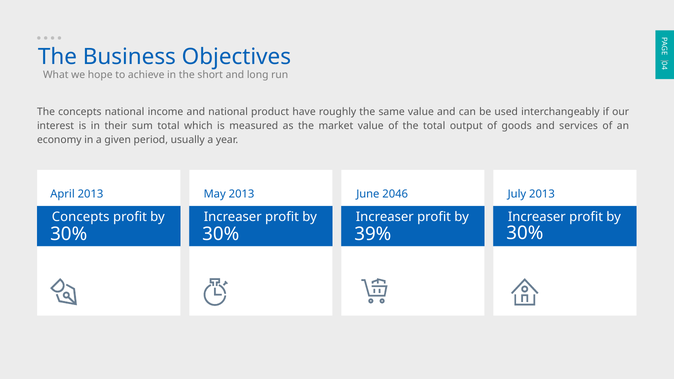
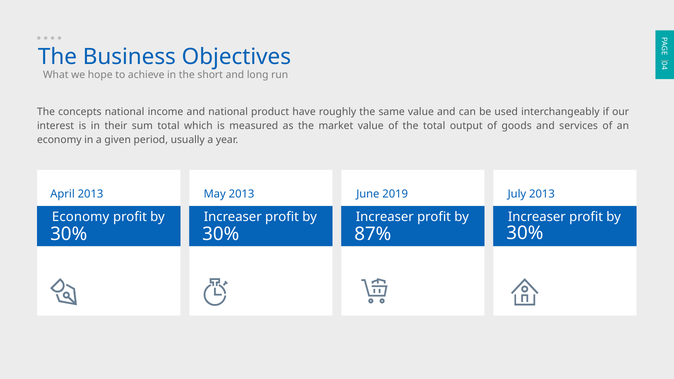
2046: 2046 -> 2019 (395, 194)
Concepts: Concepts -> Economy (81, 217)
39%: 39% -> 87% (373, 234)
